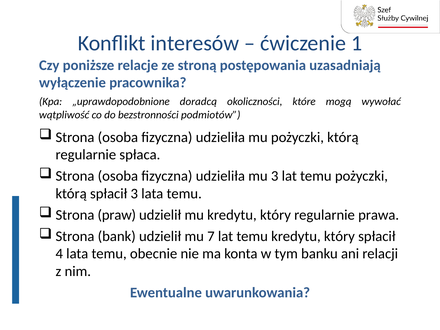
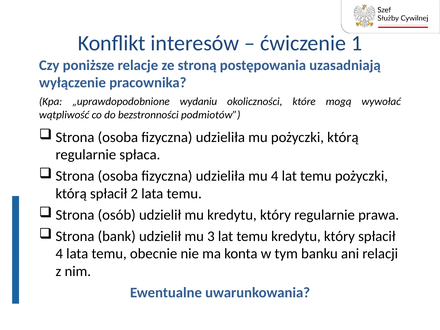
doradcą: doradcą -> wydaniu (198, 102)
mu 3: 3 -> 4 (275, 176)
spłacił 3: 3 -> 2 (134, 194)
praw: praw -> osób (117, 215)
7: 7 -> 3 (211, 236)
